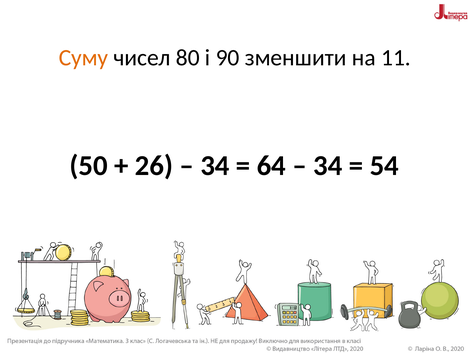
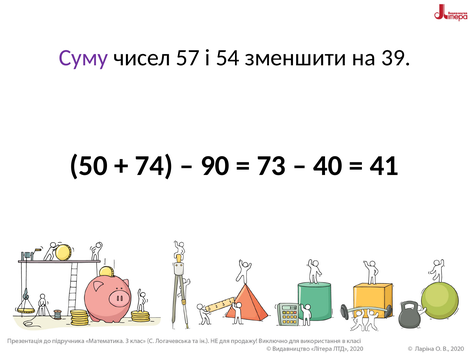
Суму colour: orange -> purple (83, 58)
80: 80 -> 57 (188, 58)
90: 90 -> 54 (228, 58)
11: 11 -> 39 (396, 58)
26: 26 -> 74 (154, 166)
34: 34 -> 90 (215, 166)
64: 64 -> 73 (271, 166)
34: 34 -> 40 (328, 166)
54: 54 -> 41 (384, 166)
